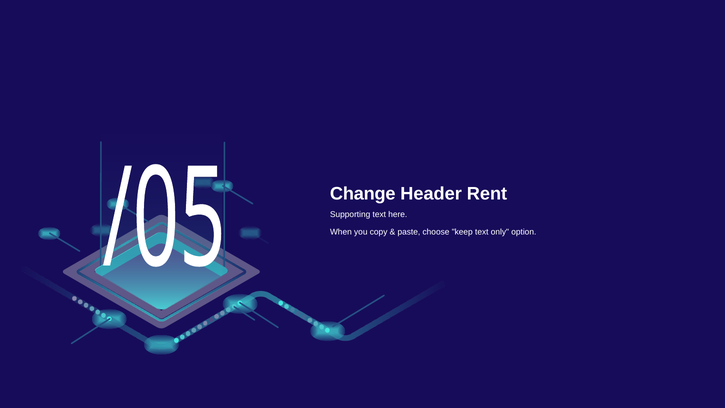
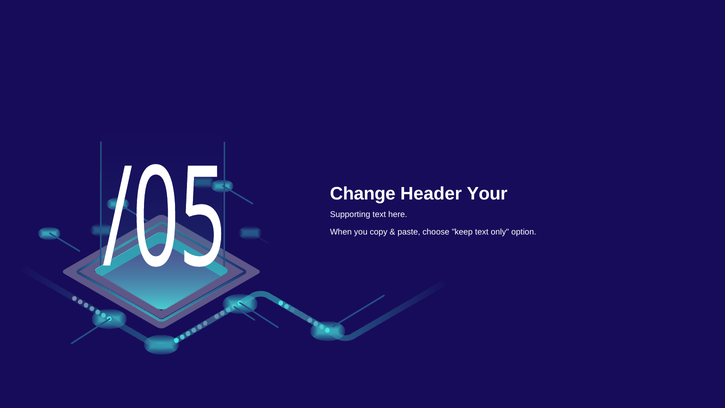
Rent: Rent -> Your (487, 194)
